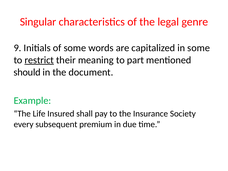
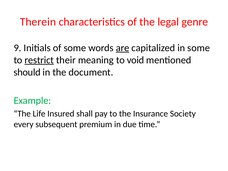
Singular: Singular -> Therein (38, 22)
are underline: none -> present (123, 48)
part: part -> void (135, 60)
